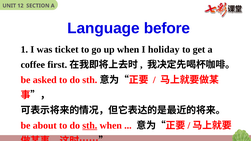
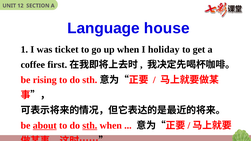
before: before -> house (167, 28)
asked: asked -> rising (45, 80)
about underline: none -> present (45, 126)
